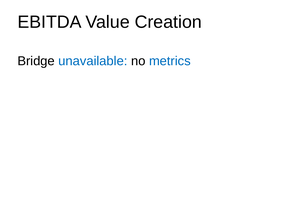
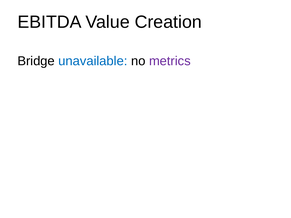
metrics colour: blue -> purple (170, 61)
